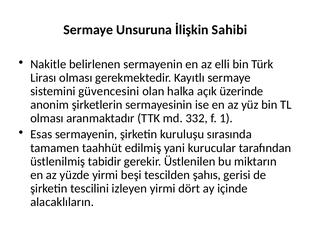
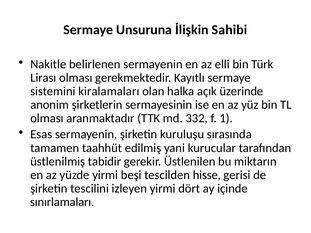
güvencesini: güvencesini -> kiralamaları (109, 91)
şahıs: şahıs -> hisse (207, 175)
alacaklıların: alacaklıların -> sınırlamaları (62, 202)
